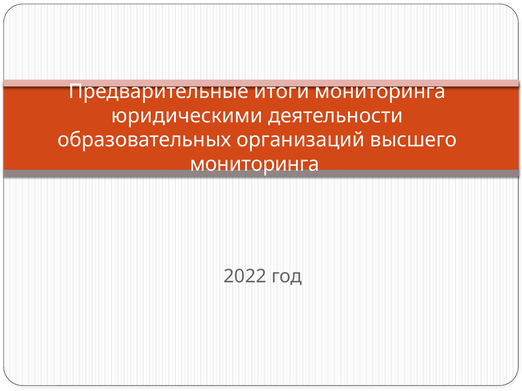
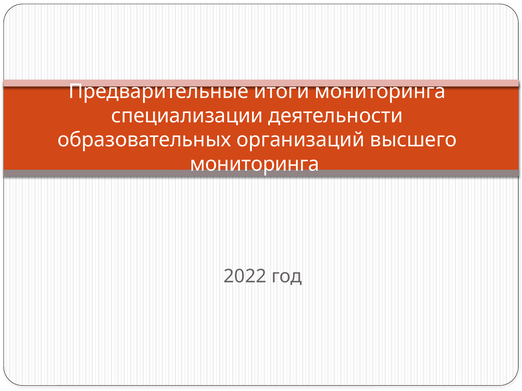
юридическими: юридическими -> специализации (187, 116)
